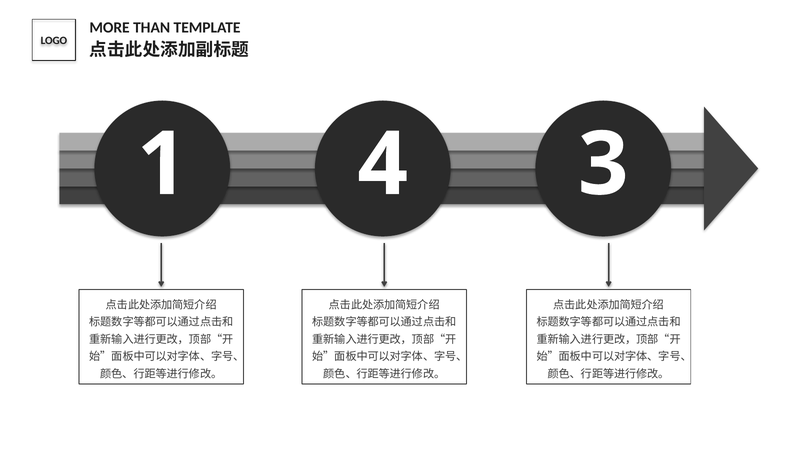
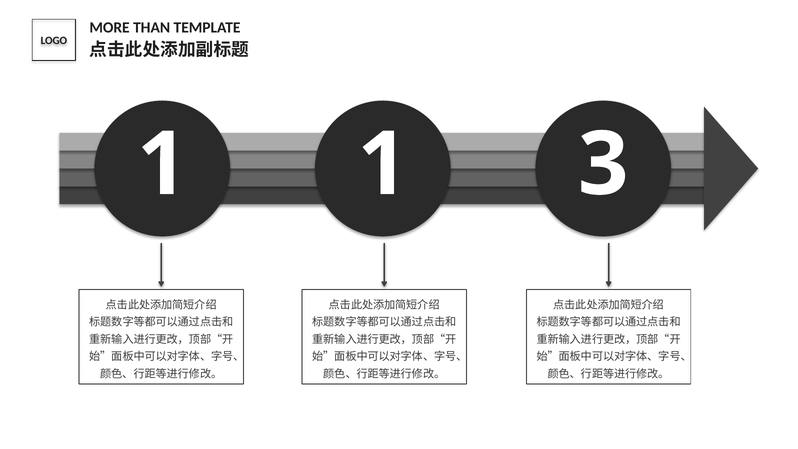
1 4: 4 -> 1 (383, 165)
